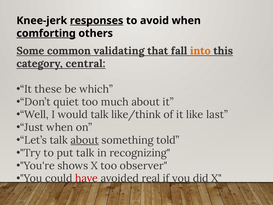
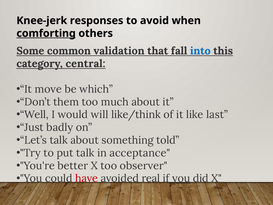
responses underline: present -> none (97, 21)
validating: validating -> validation (119, 51)
into colour: orange -> blue (200, 51)
these: these -> move (48, 89)
quiet: quiet -> them (66, 102)
would talk: talk -> will (100, 115)
Just when: when -> badly (60, 127)
about underline: present -> none (85, 140)
recognizing: recognizing -> acceptance (140, 153)
shows: shows -> better (73, 166)
